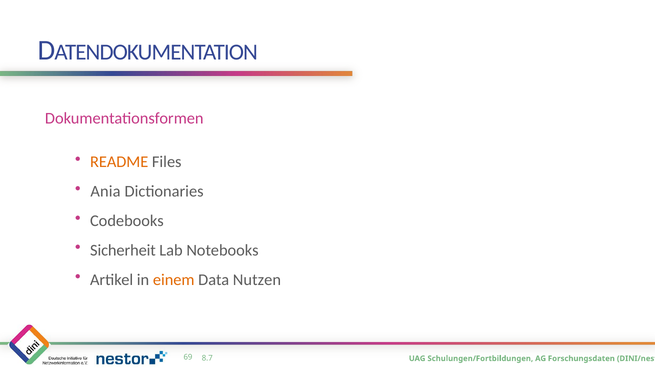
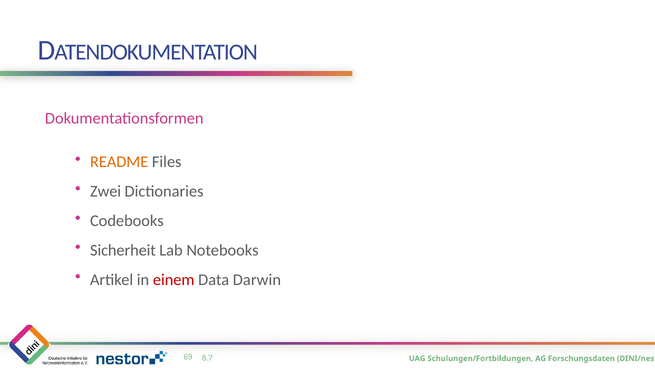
Ania: Ania -> Zwei (106, 192)
einem colour: orange -> red (174, 280)
Nutzen: Nutzen -> Darwin (257, 280)
